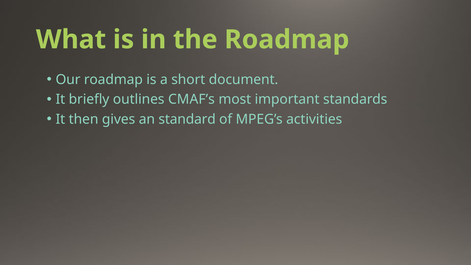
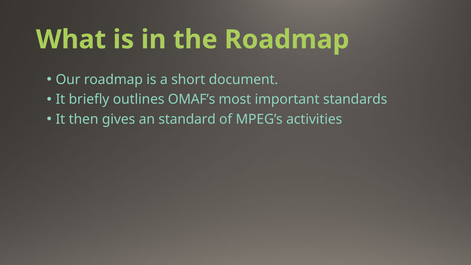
CMAF’s: CMAF’s -> OMAF’s (192, 99)
